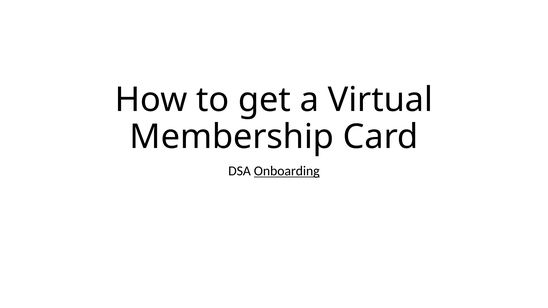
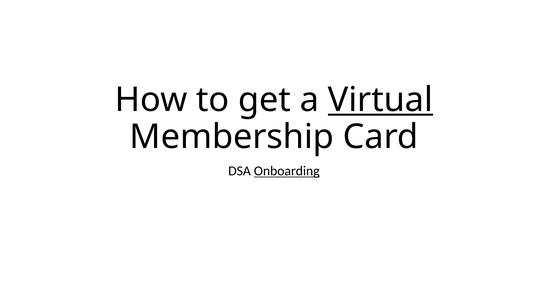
Virtual underline: none -> present (380, 100)
